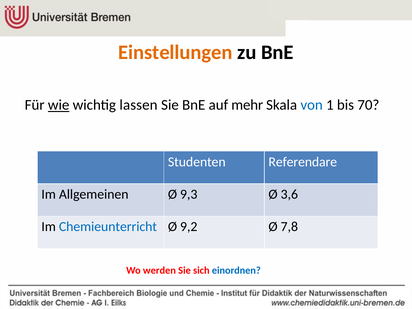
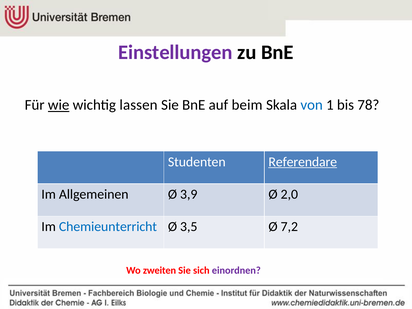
Einstellungen colour: orange -> purple (175, 52)
mehr: mehr -> beim (247, 105)
70: 70 -> 78 (368, 105)
Referendare underline: none -> present (303, 162)
9,3: 9,3 -> 3,9 (189, 194)
3,6: 3,6 -> 2,0 (289, 194)
9,2: 9,2 -> 3,5 (189, 227)
7,8: 7,8 -> 7,2 (289, 227)
werden: werden -> zweiten (160, 270)
einordnen colour: blue -> purple (236, 270)
